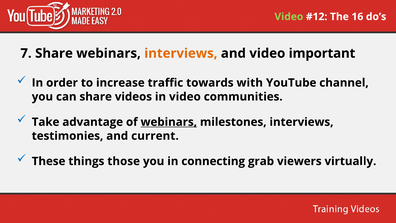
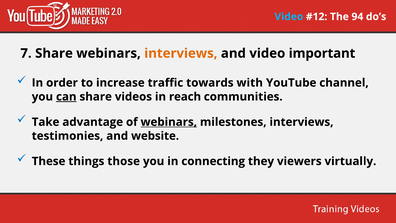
Video colour: light green -> light blue (289, 17)
16: 16 -> 94 (357, 17)
can underline: none -> present (66, 97)
in video: video -> reach (185, 97)
current: current -> website (155, 136)
grab: grab -> they (261, 161)
